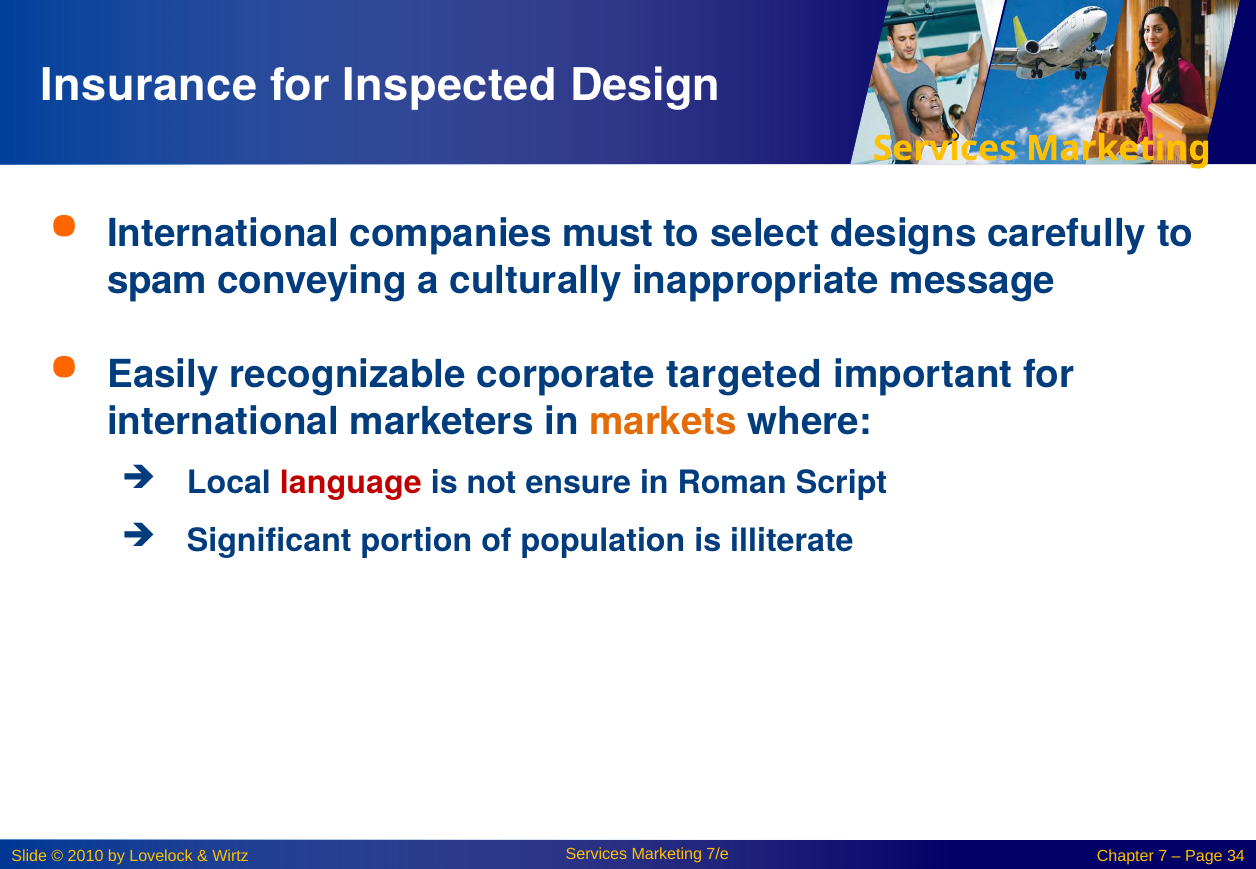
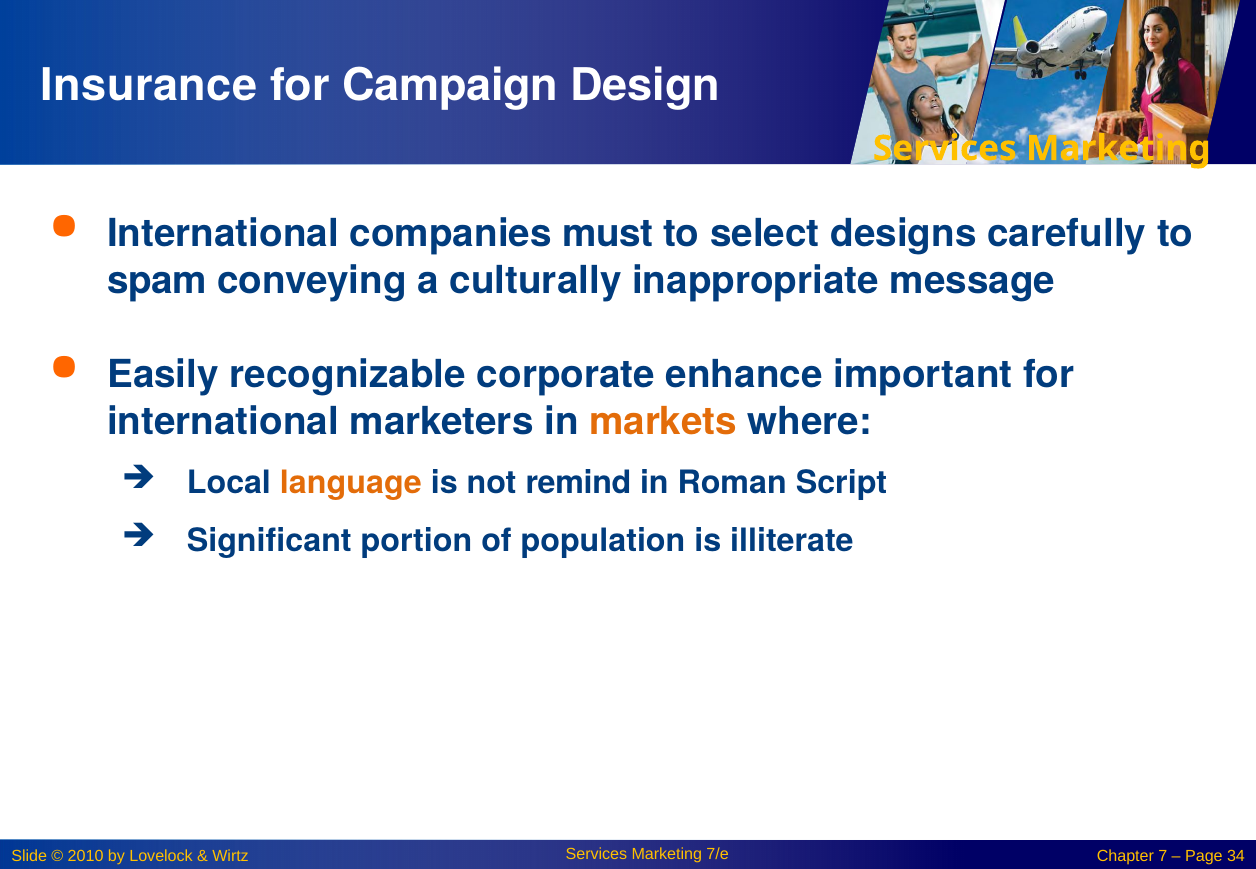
Inspected: Inspected -> Campaign (450, 85)
targeted: targeted -> enhance (744, 375)
language colour: red -> orange (351, 483)
ensure: ensure -> remind (578, 483)
